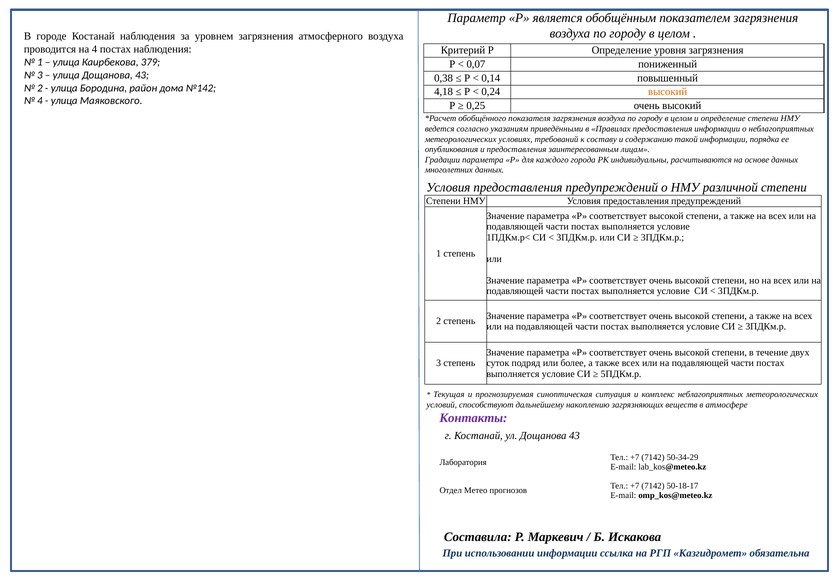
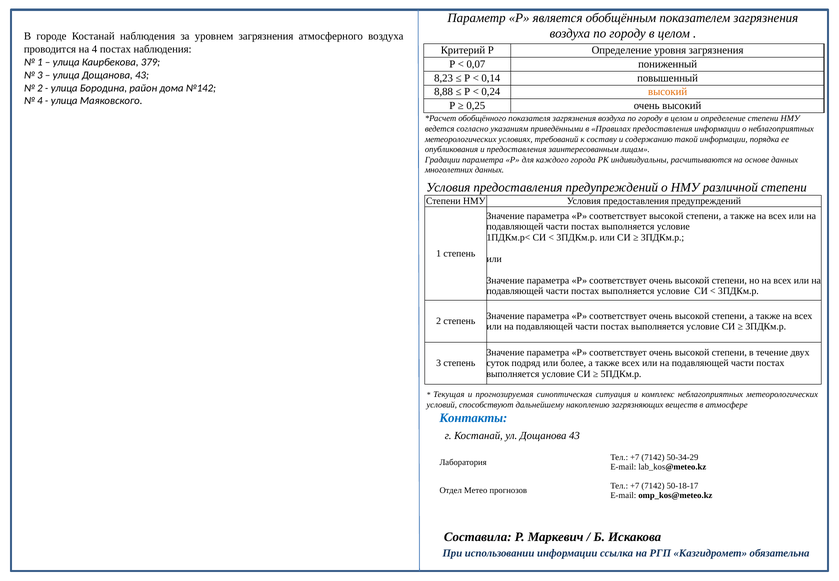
0,38: 0,38 -> 8,23 (444, 78)
4,18: 4,18 -> 8,88 (444, 92)
Контакты colour: purple -> blue (473, 418)
